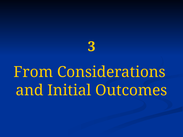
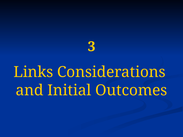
From: From -> Links (33, 72)
